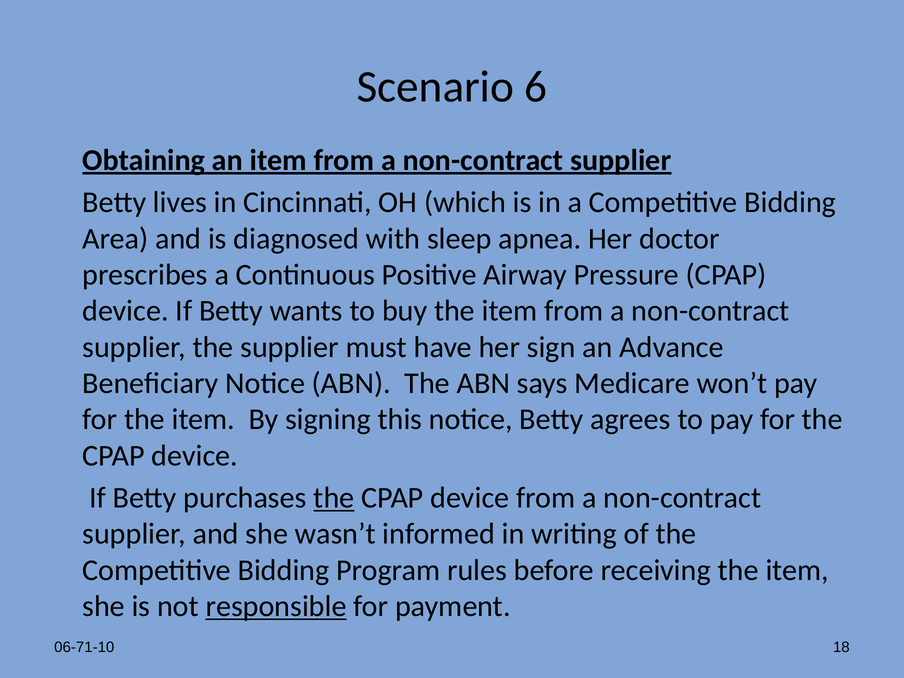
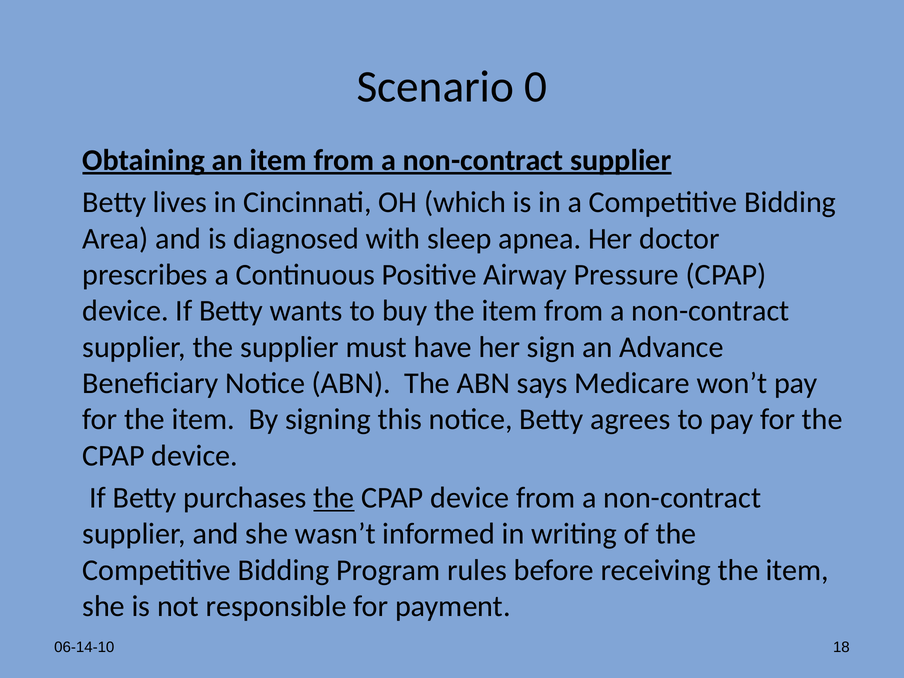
6: 6 -> 0 (536, 87)
responsible underline: present -> none (276, 606)
06-71-10: 06-71-10 -> 06-14-10 (84, 647)
